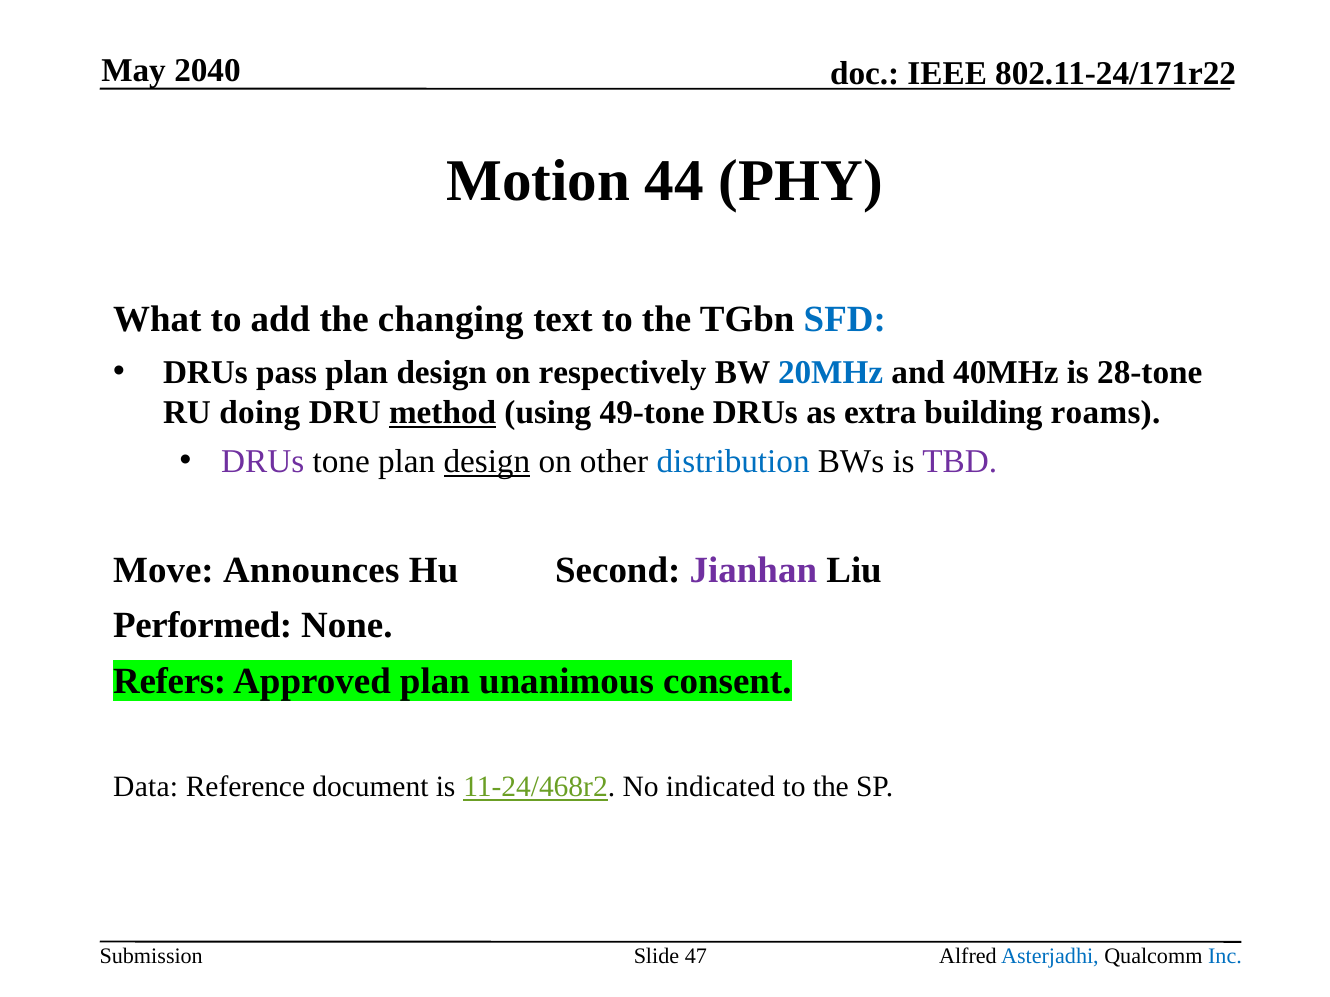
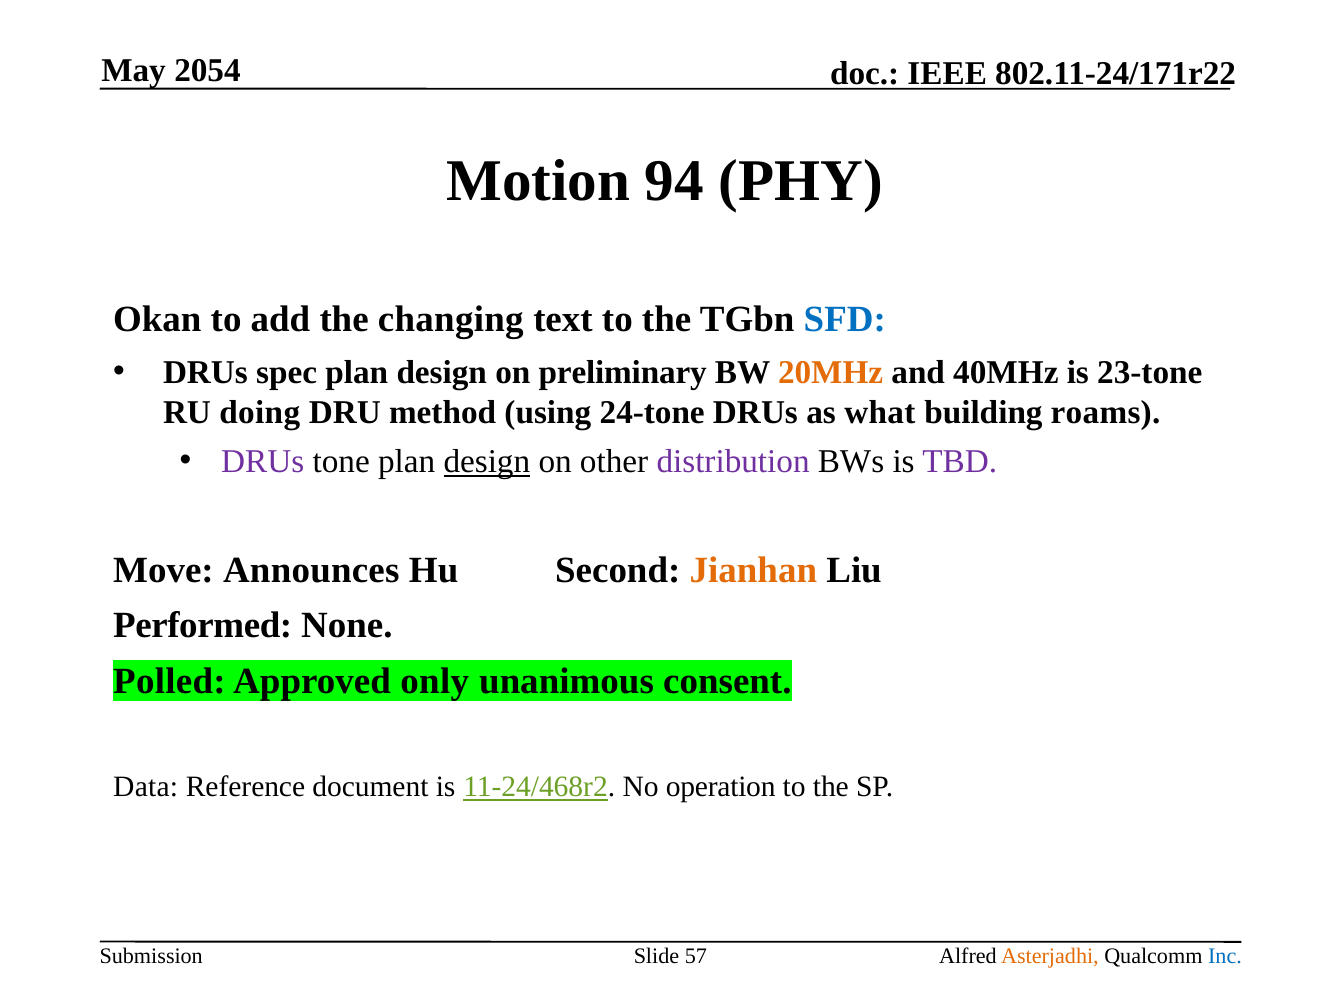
2040: 2040 -> 2054 (207, 71)
44: 44 -> 94 (674, 181)
What: What -> Okan (157, 320)
pass: pass -> spec (287, 373)
respectively: respectively -> preliminary (623, 373)
20MHz colour: blue -> orange (831, 373)
28-tone: 28-tone -> 23-tone (1150, 373)
method underline: present -> none (443, 412)
49-tone: 49-tone -> 24-tone (652, 412)
extra: extra -> what (880, 412)
distribution colour: blue -> purple (733, 462)
Jianhan colour: purple -> orange (753, 571)
Refers: Refers -> Polled (169, 681)
Approved plan: plan -> only (435, 681)
indicated: indicated -> operation (721, 787)
47: 47 -> 57 (696, 957)
Asterjadhi colour: blue -> orange (1050, 957)
